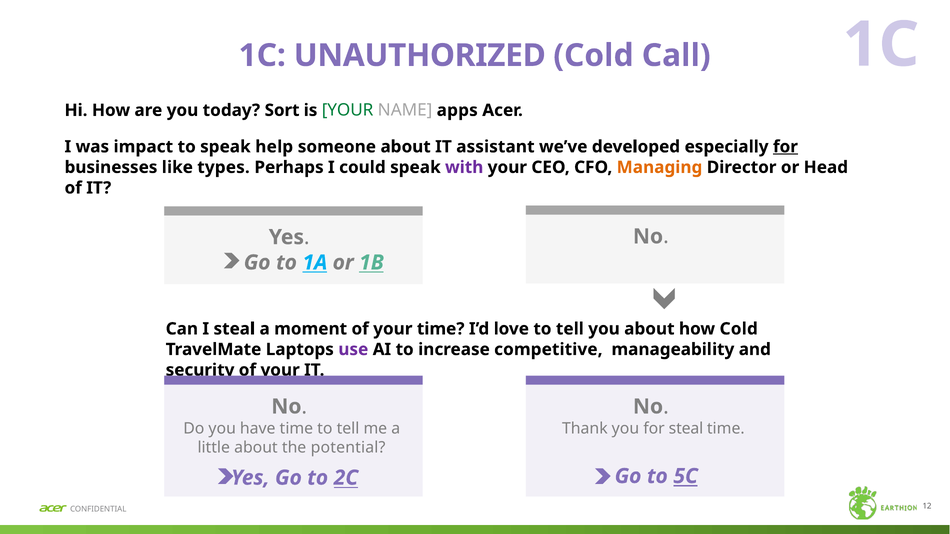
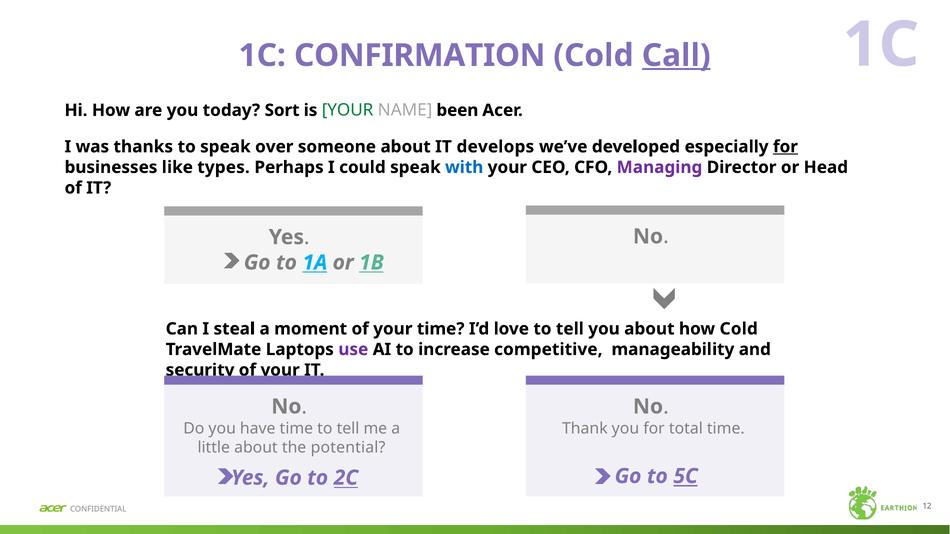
UNAUTHORIZED: UNAUTHORIZED -> CONFIRMATION (420, 56)
Call underline: none -> present (676, 56)
apps: apps -> been (457, 110)
impact: impact -> thanks (143, 147)
help: help -> over (274, 147)
assistant: assistant -> develops (495, 147)
with colour: purple -> blue (464, 167)
Managing colour: orange -> purple (659, 167)
for steal: steal -> total (686, 429)
